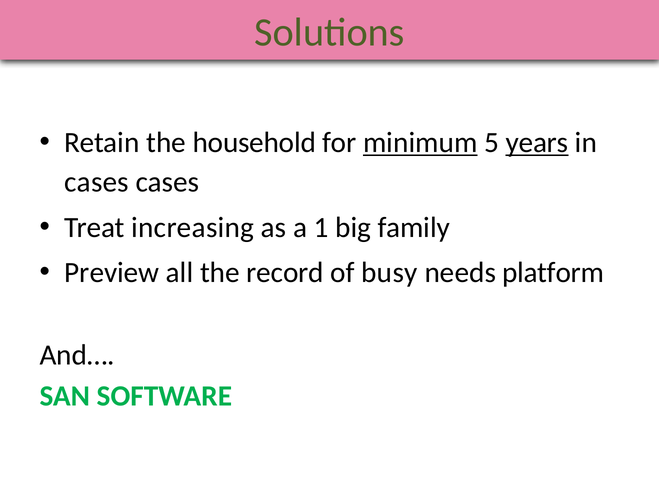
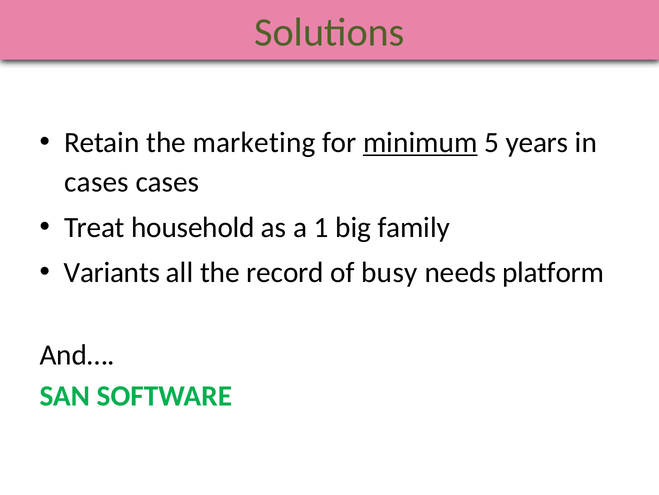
household: household -> marketing (254, 142)
years underline: present -> none (537, 142)
increasing: increasing -> household (193, 227)
Preview: Preview -> Variants (112, 272)
